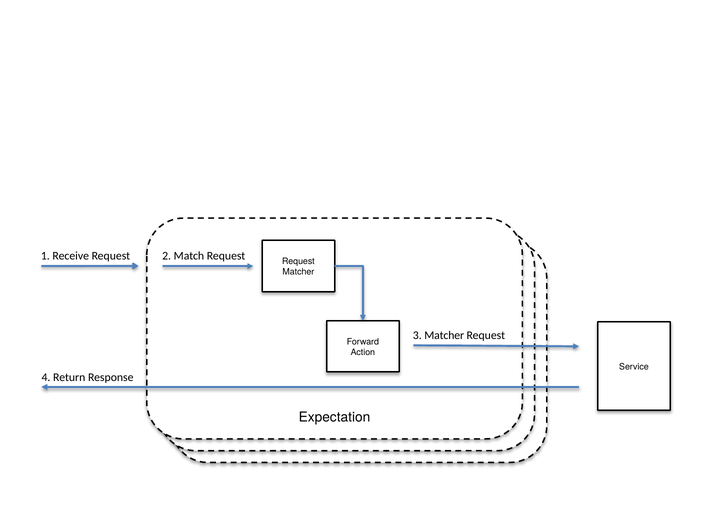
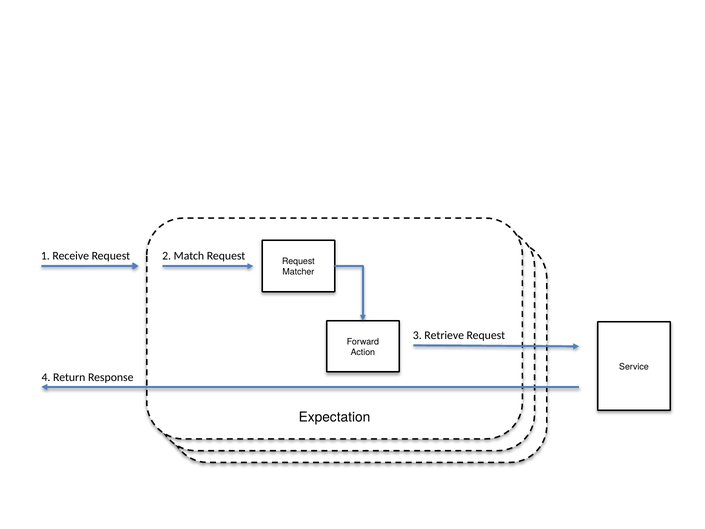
3 Matcher: Matcher -> Retrieve (444, 335)
